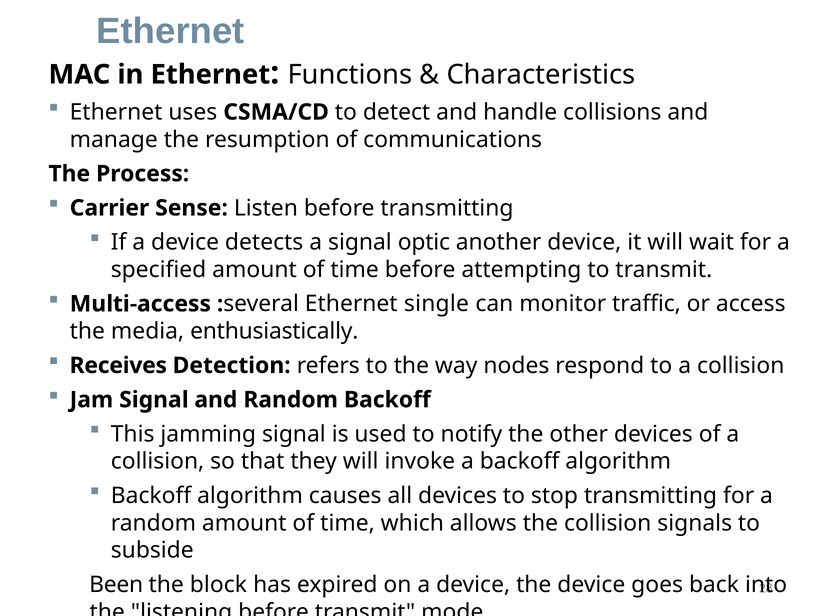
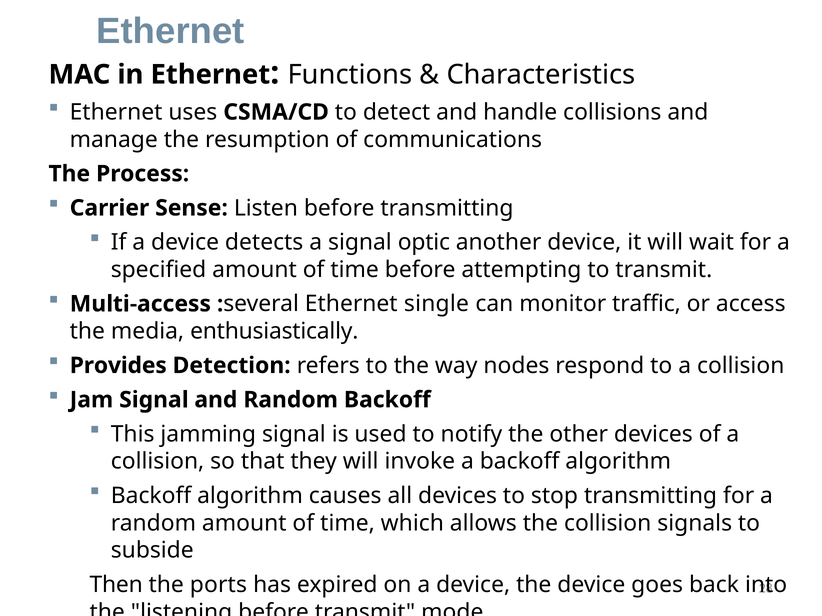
Receives: Receives -> Provides (118, 366)
Been: Been -> Then (116, 585)
block: block -> ports (218, 585)
